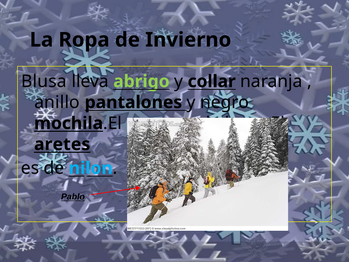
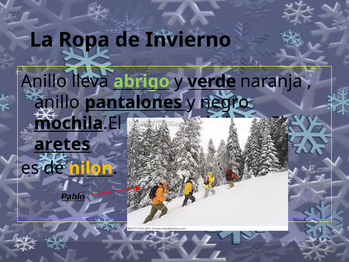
Blusa: Blusa -> Anillo (44, 81)
collar: collar -> verde (212, 81)
nilon colour: light blue -> yellow (91, 168)
